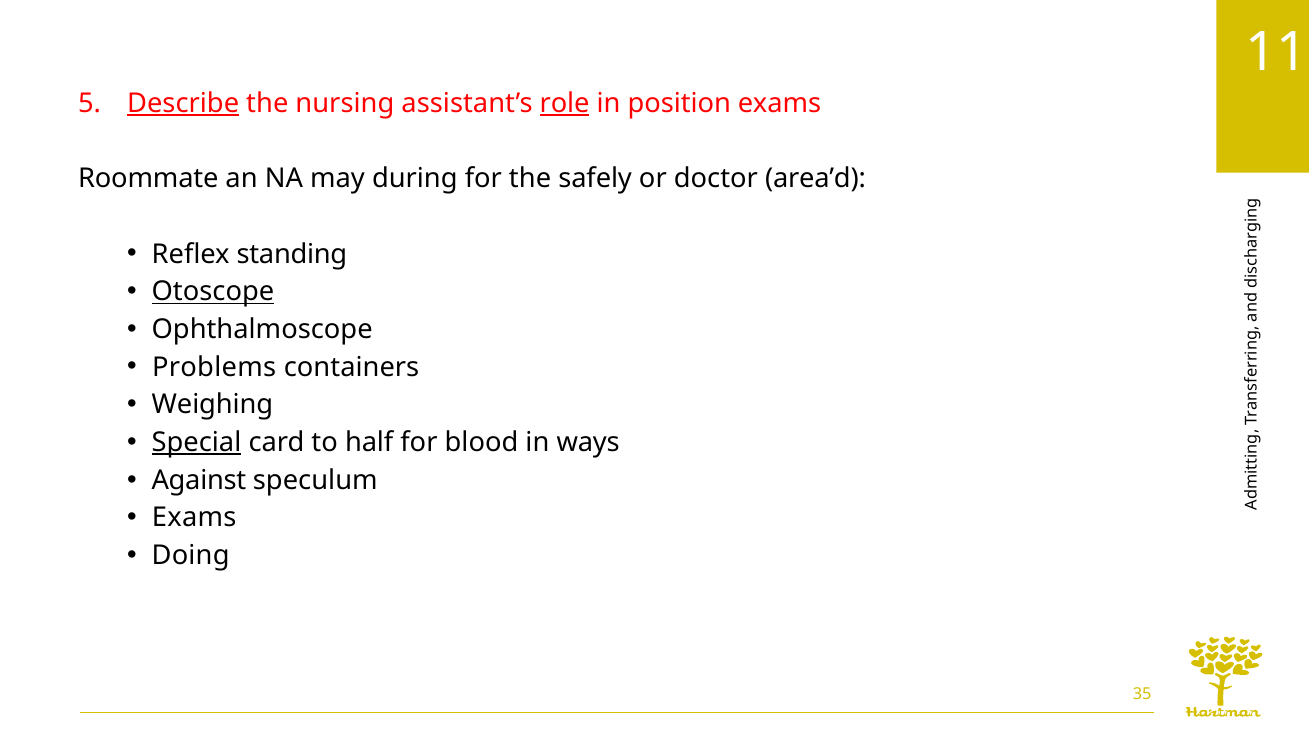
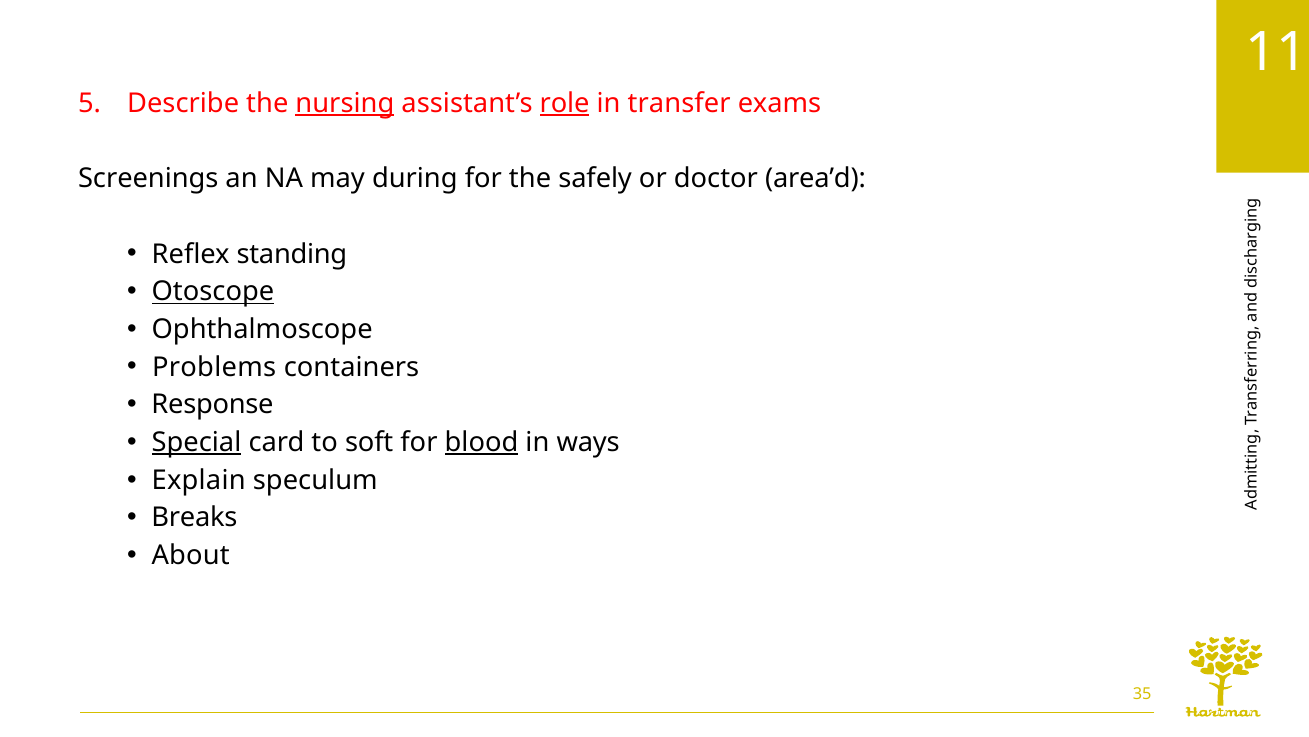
Describe underline: present -> none (183, 103)
nursing underline: none -> present (345, 103)
position: position -> transfer (679, 103)
Roommate: Roommate -> Screenings (148, 179)
Weighing: Weighing -> Response (213, 404)
half: half -> soft (369, 442)
blood underline: none -> present (482, 442)
Against: Against -> Explain (199, 480)
Exams: Exams -> Breaks (194, 517)
Doing: Doing -> About (191, 555)
